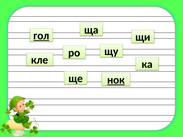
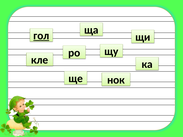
нок underline: present -> none (116, 80)
